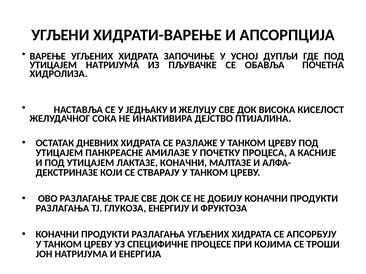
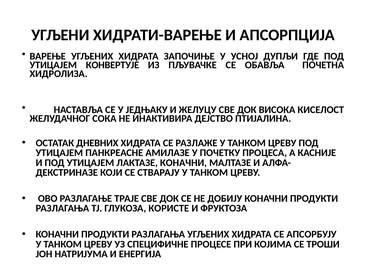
УТИЦАЈЕМ НАТРИЈУМА: НАТРИЈУМА -> КОНВЕРТУЈЕ (112, 65)
ЕНЕРГИЈУ: ЕНЕРГИЈУ -> КОРИСТЕ (169, 209)
